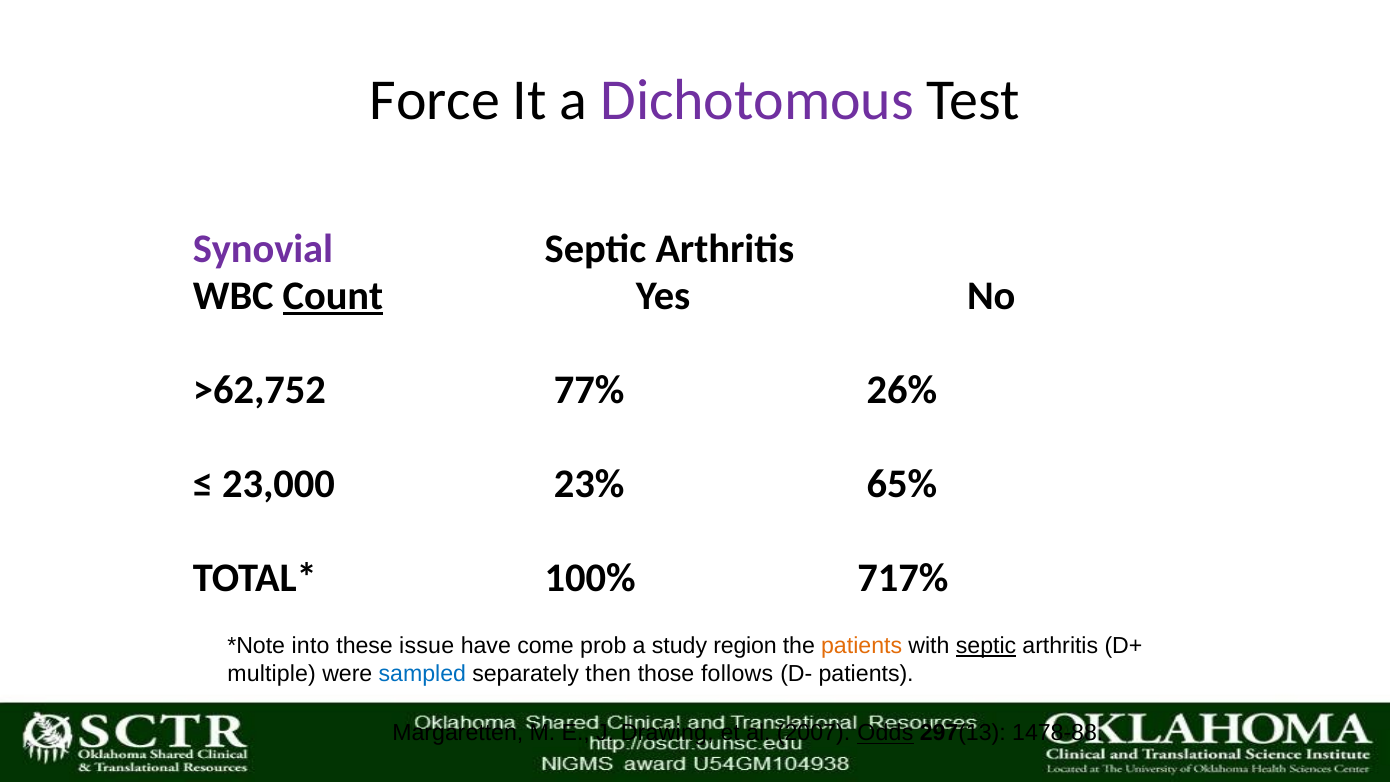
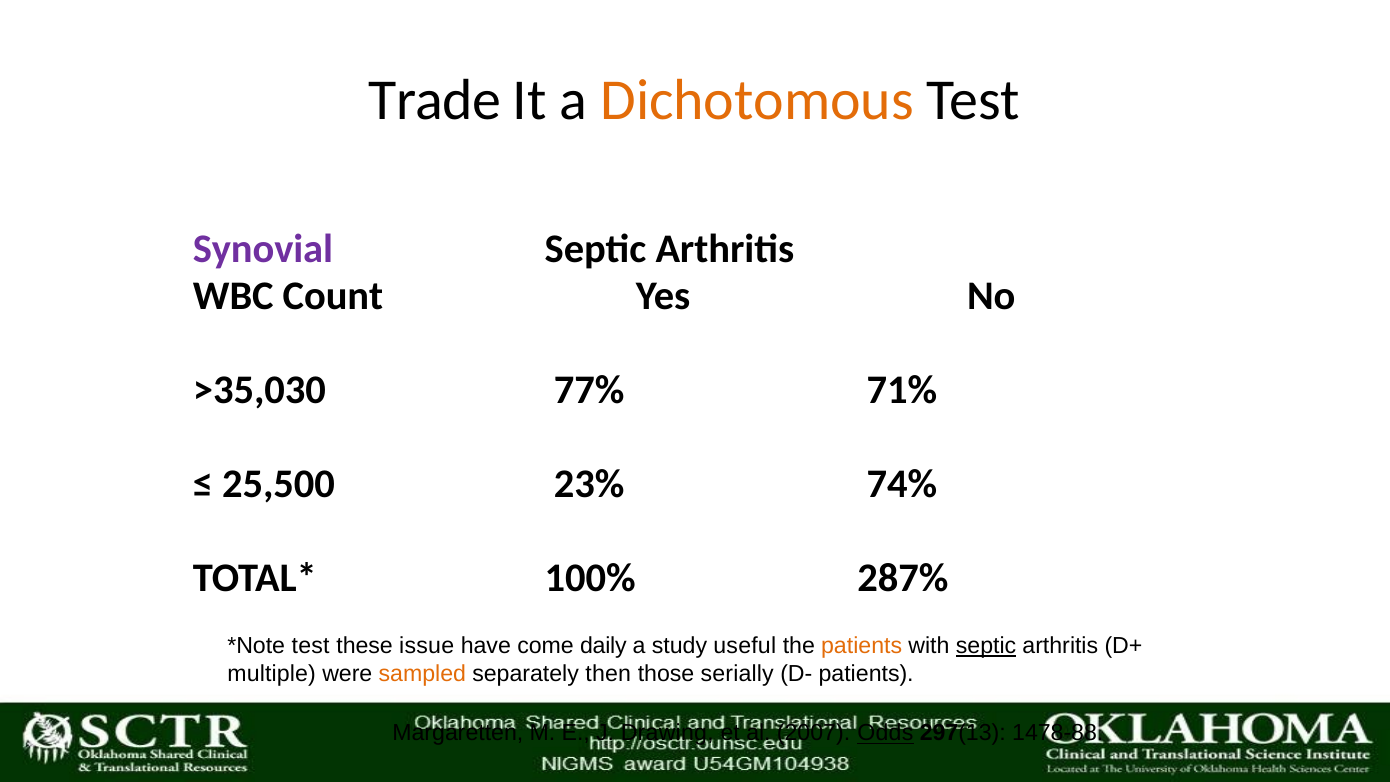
Force: Force -> Trade (435, 100)
Dichotomous colour: purple -> orange (757, 100)
Count underline: present -> none (333, 296)
>62,752: >62,752 -> >35,030 (259, 390)
26%: 26% -> 71% (902, 390)
23,000: 23,000 -> 25,500 (279, 484)
65%: 65% -> 74% (902, 484)
717%: 717% -> 287% (903, 578)
into: into -> test (311, 646)
prob: prob -> daily (603, 646)
region: region -> useful (745, 646)
sampled colour: blue -> orange (422, 674)
follows: follows -> serially (737, 674)
